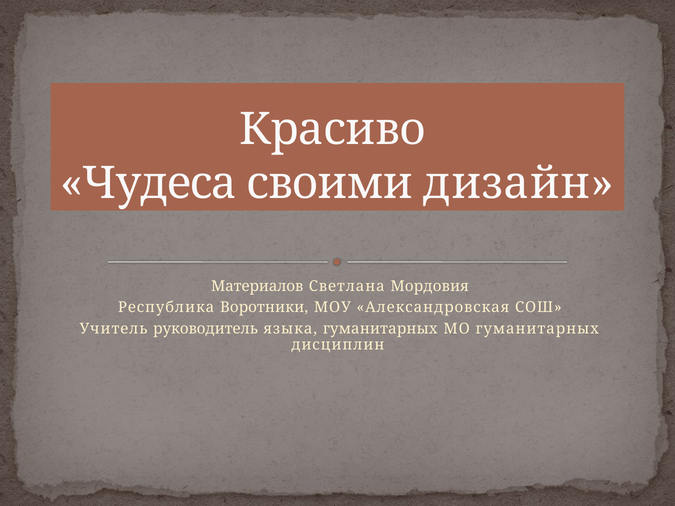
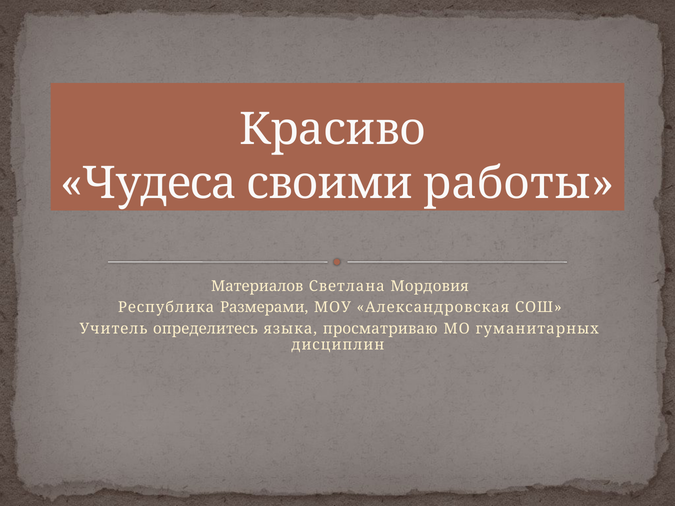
дизайн: дизайн -> работы (519, 183)
Воротники: Воротники -> Размерами (264, 308)
руководитель: руководитель -> определитесь (205, 329)
языка гуманитарных: гуманитарных -> просматриваю (380, 329)
